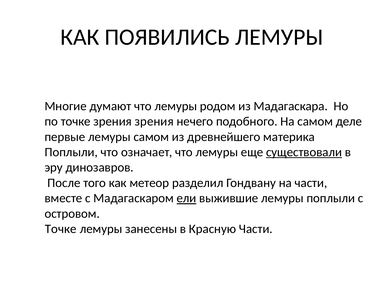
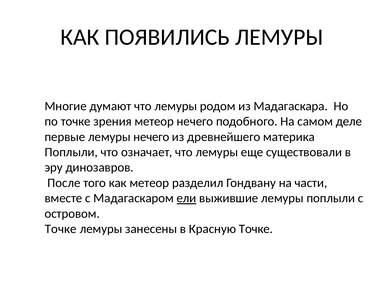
зрения зрения: зрения -> метеор (154, 121)
лемуры самом: самом -> нечего (151, 137)
существовали underline: present -> none (304, 152)
Красную Части: Части -> Точке (256, 229)
